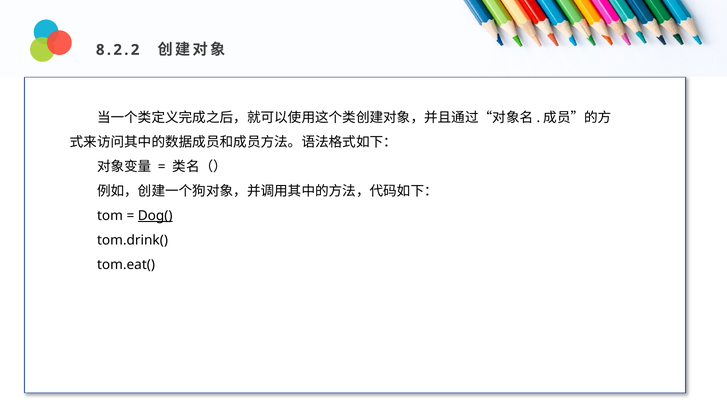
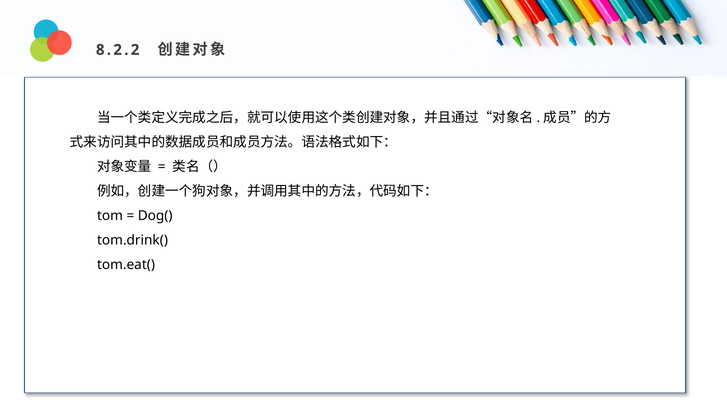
Dog( underline: present -> none (155, 216)
